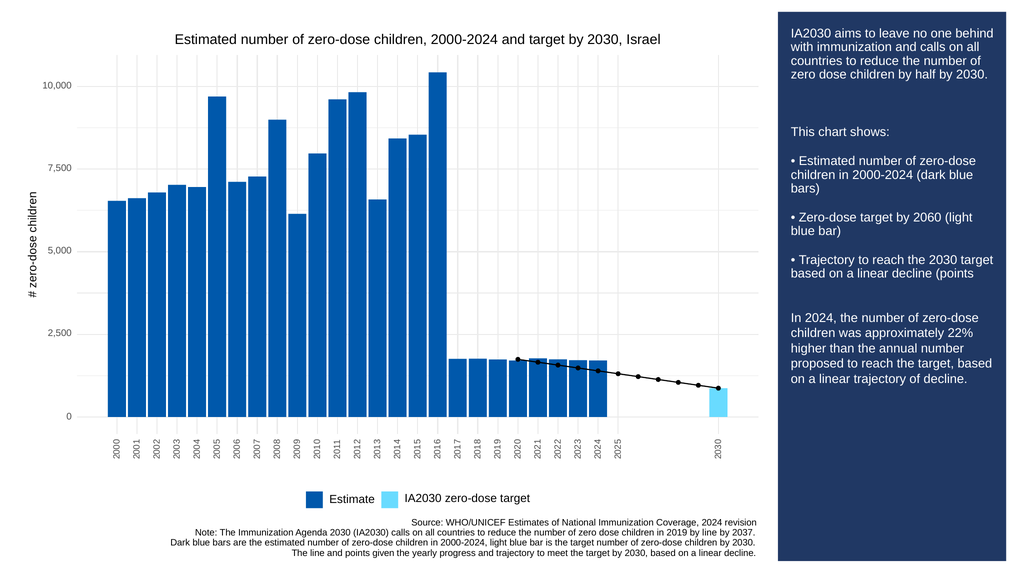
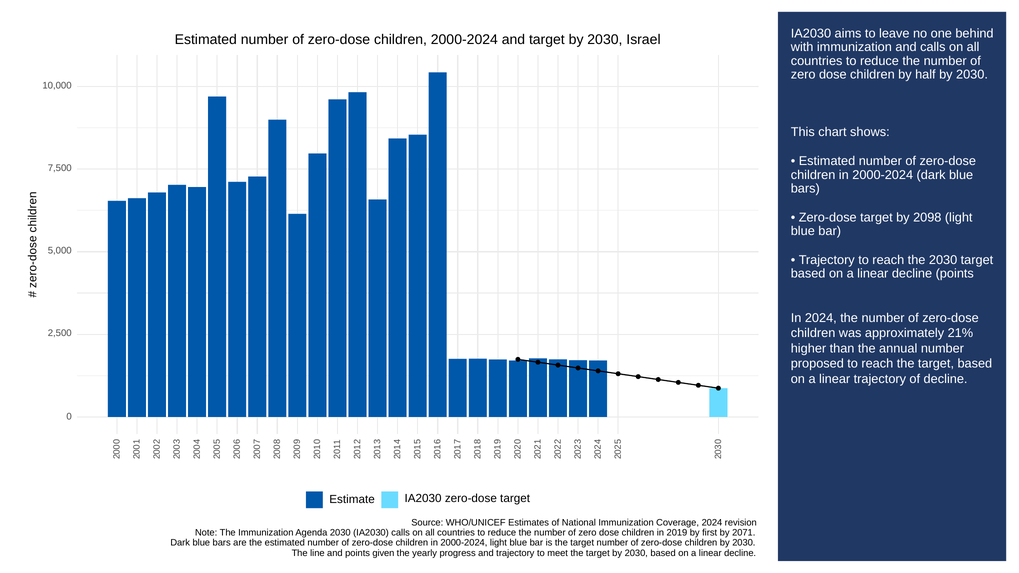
2060: 2060 -> 2098 (927, 217)
22%: 22% -> 21% (960, 333)
by line: line -> first (710, 533)
2037: 2037 -> 2071 (744, 533)
